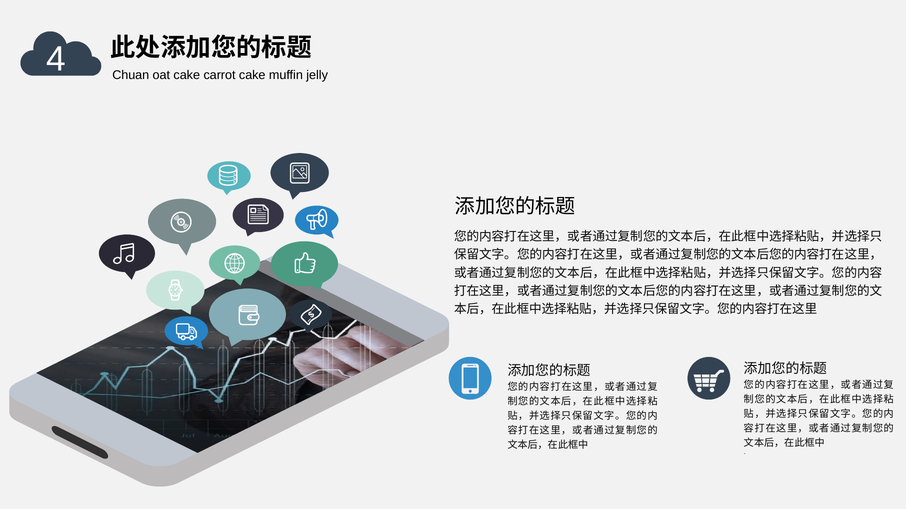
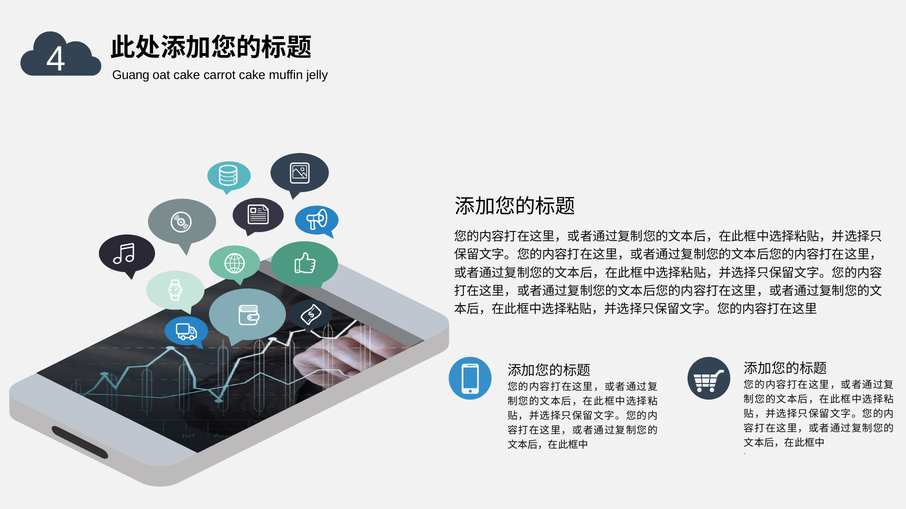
Chuan: Chuan -> Guang (131, 75)
